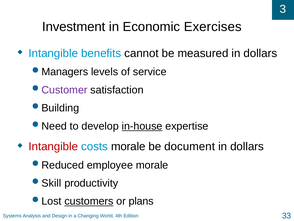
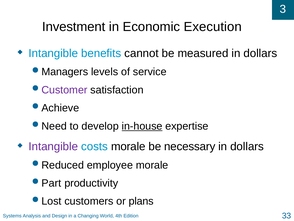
Exercises: Exercises -> Execution (213, 27)
Building: Building -> Achieve (60, 108)
Intangible colour: red -> purple (53, 146)
document: document -> necessary (190, 146)
Skill: Skill -> Part (51, 183)
customers underline: present -> none (89, 201)
